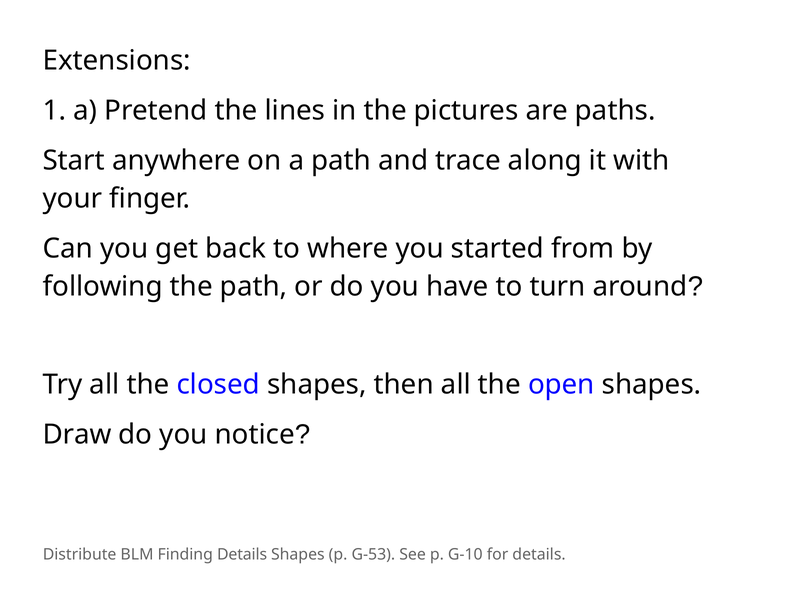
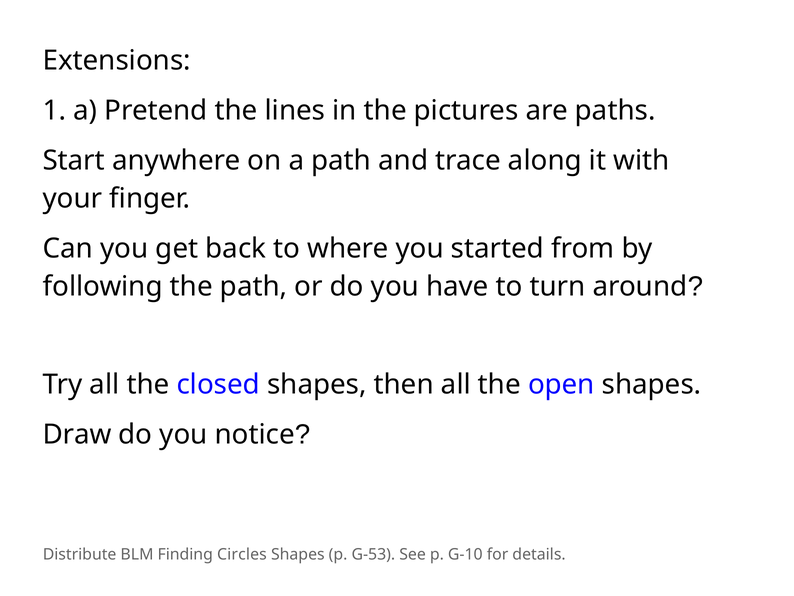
Finding Details: Details -> Circles (242, 554)
